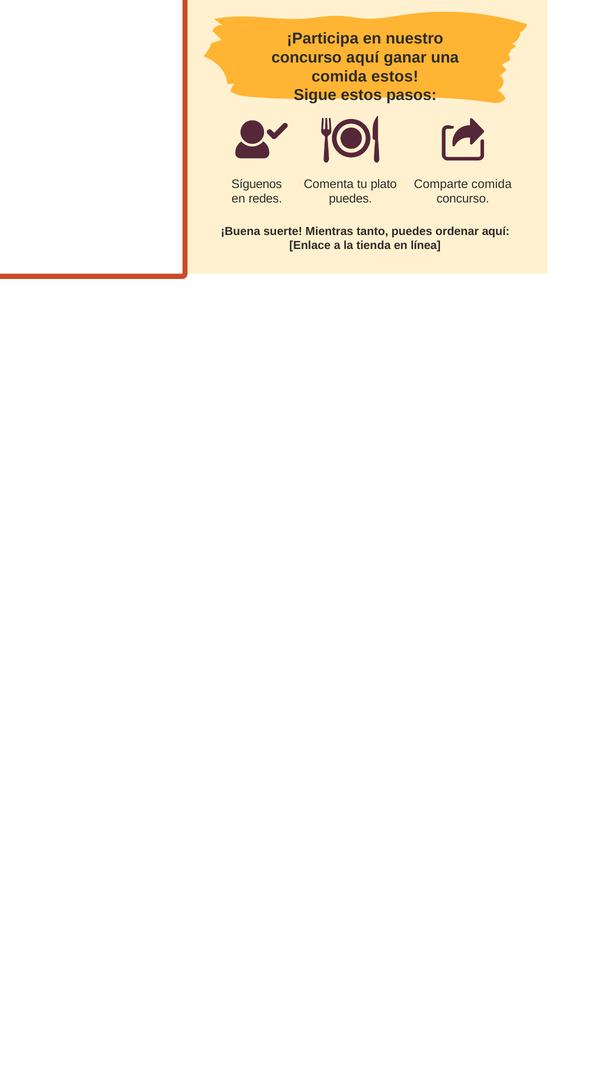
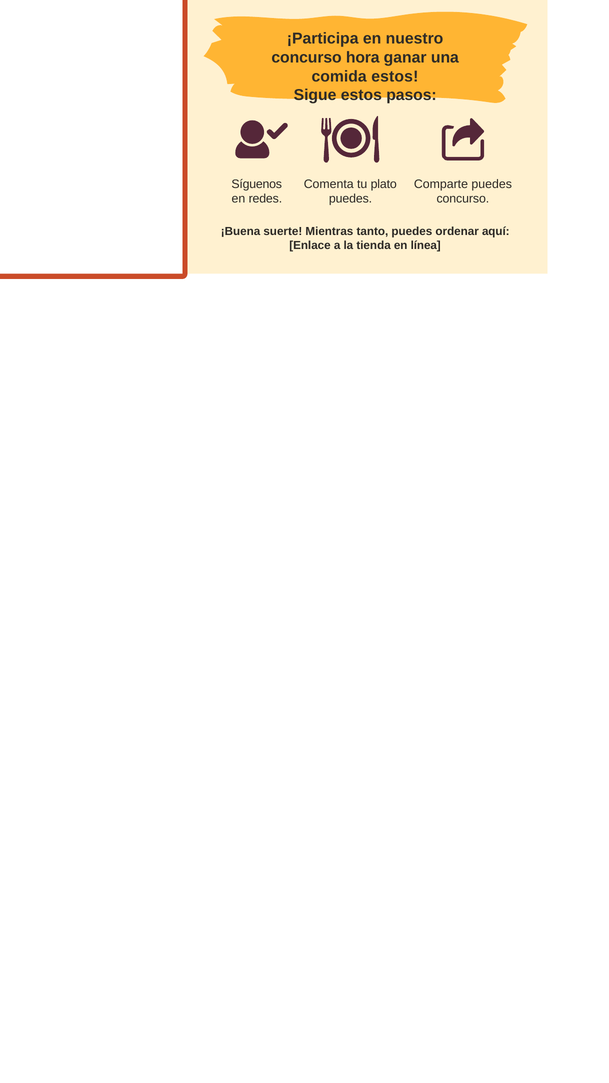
concurso aquí: aquí -> hora (363, 58)
Comparte comida: comida -> puedes (492, 184)
